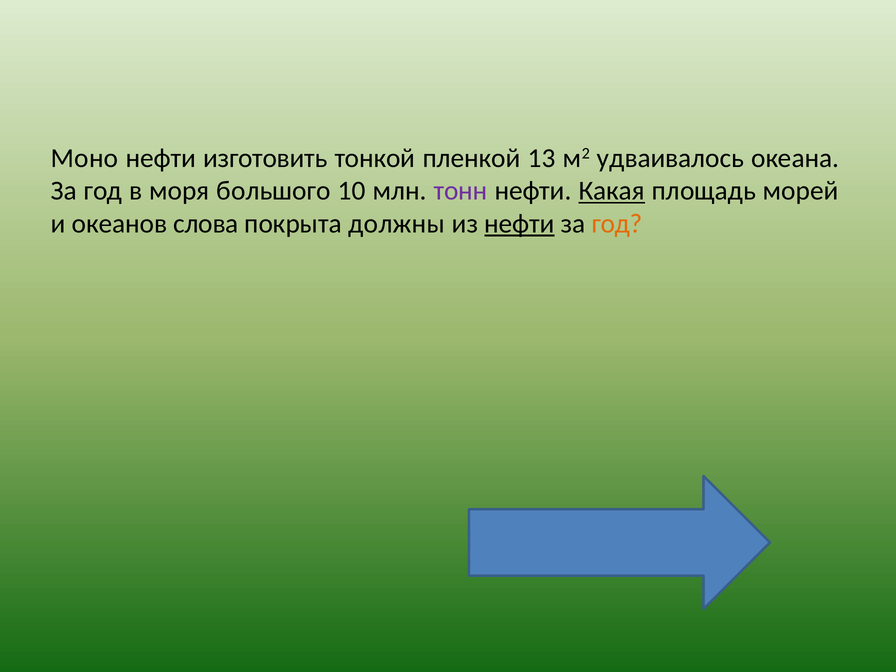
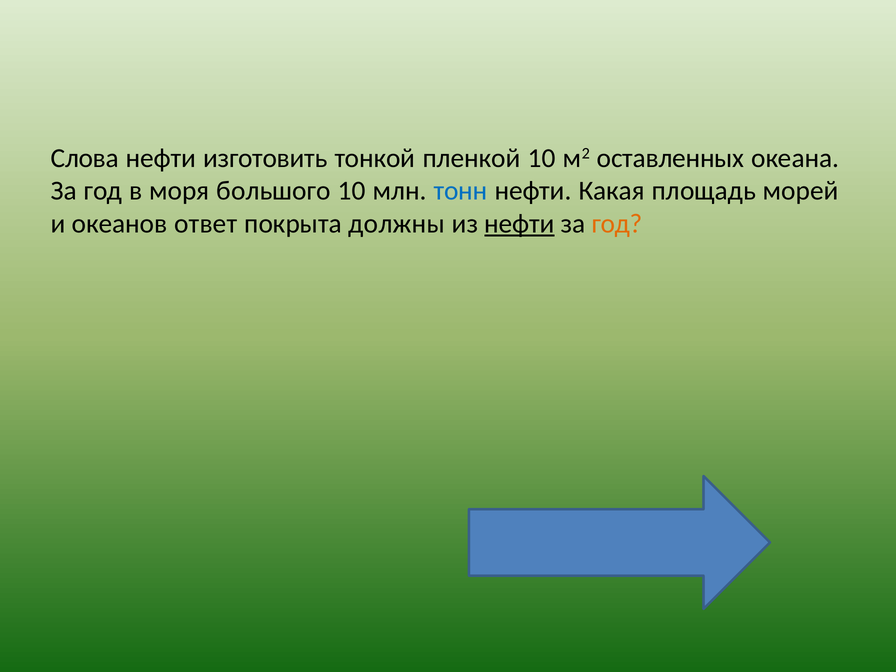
Моно: Моно -> Слова (85, 158)
пленкой 13: 13 -> 10 (542, 158)
удваивалось: удваивалось -> оставленных (671, 158)
тонн colour: purple -> blue (461, 191)
Какая underline: present -> none (612, 191)
слова: слова -> ответ (206, 224)
